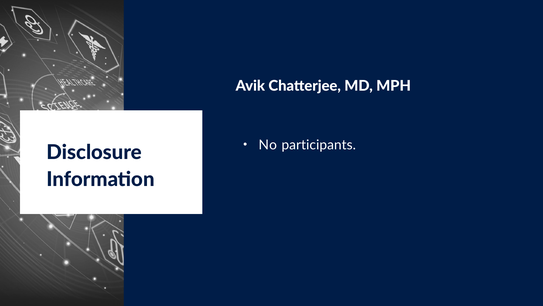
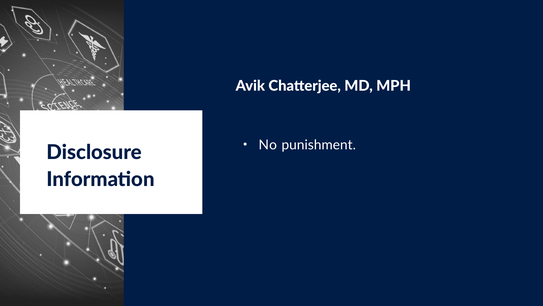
participants: participants -> punishment (319, 145)
